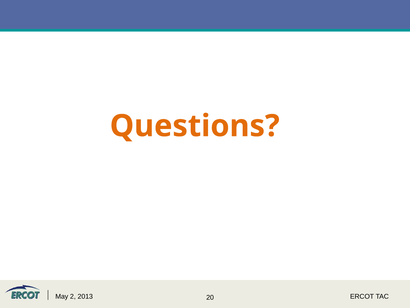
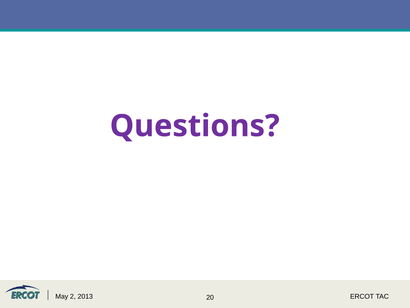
Questions colour: orange -> purple (195, 126)
